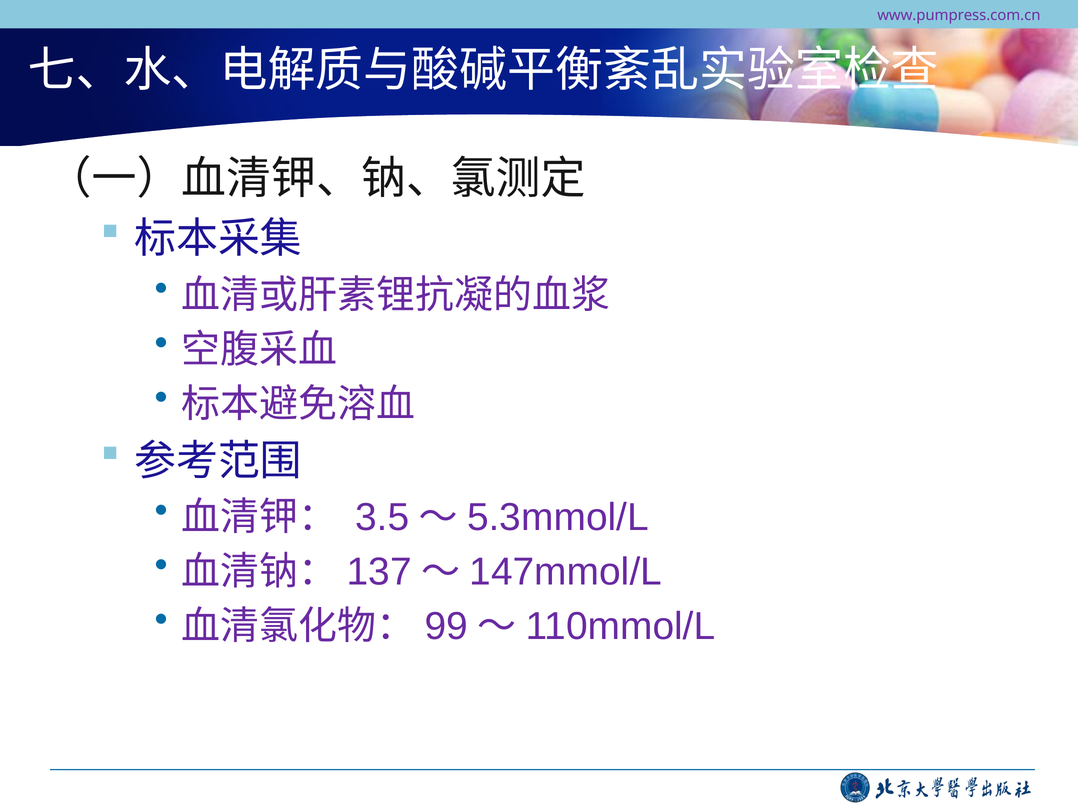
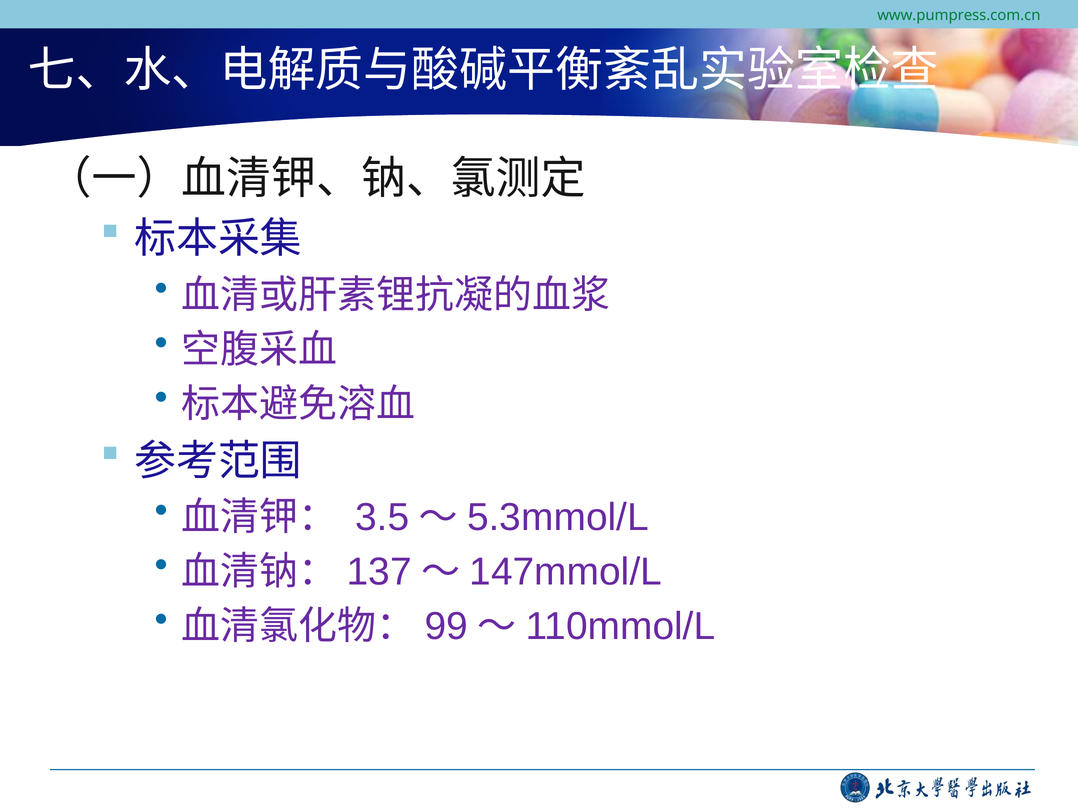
www.pumpress.com.cn colour: purple -> green (959, 15)
